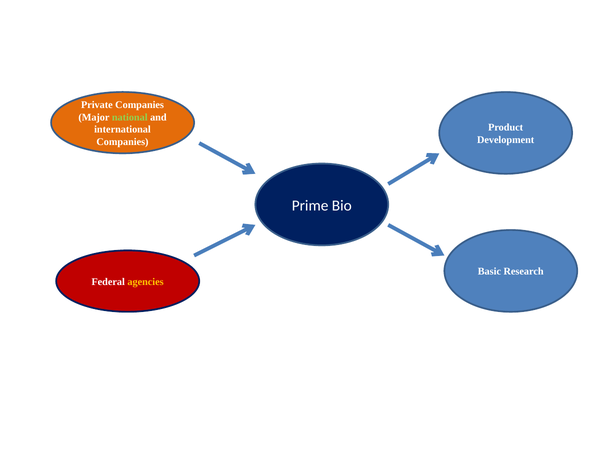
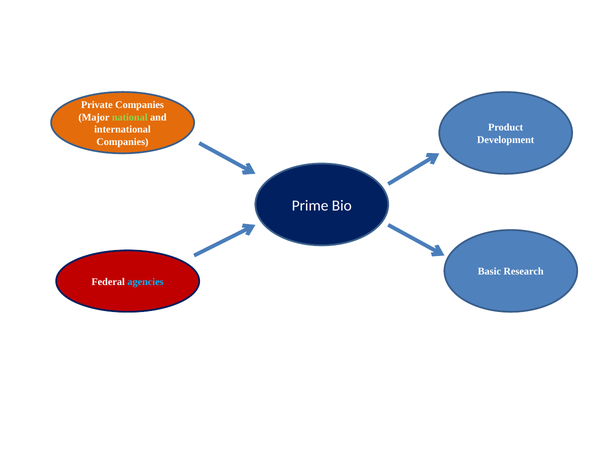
agencies colour: yellow -> light blue (146, 282)
